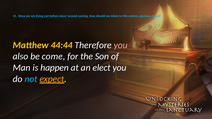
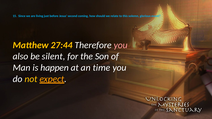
44:44: 44:44 -> 27:44 (62, 45)
come: come -> silent (54, 57)
elect: elect -> time (101, 68)
not colour: light blue -> yellow (31, 79)
